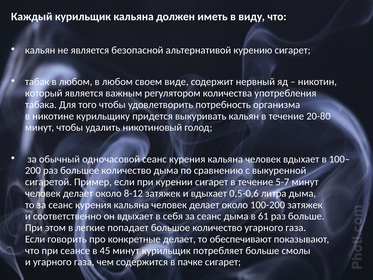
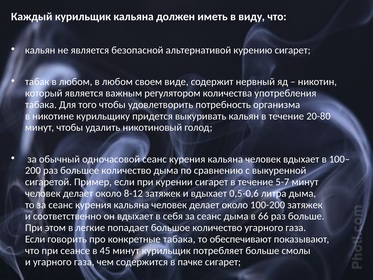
61: 61 -> 66 (263, 216)
конкретные делает: делает -> табака (179, 239)
